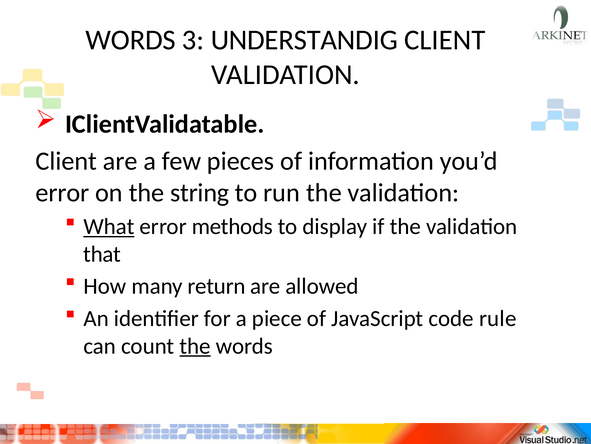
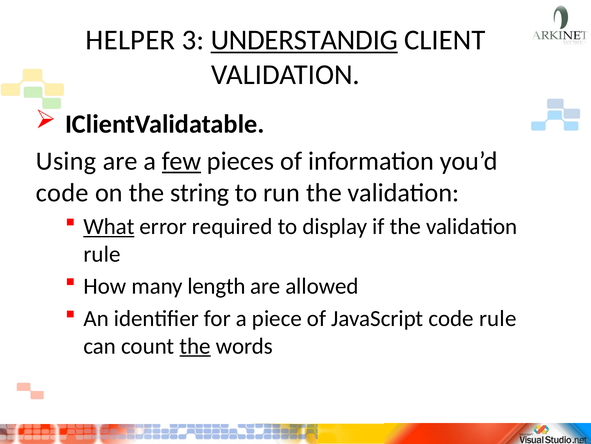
WORDS: WORDS -> HELPER (130, 40)
UNDERSTANDIG underline: none -> present (304, 40)
Client: Client -> Using (66, 161)
few underline: none -> present (182, 161)
error: error -> code (62, 192)
methods: methods -> required (232, 226)
that: that -> rule (102, 254)
return: return -> length (217, 286)
